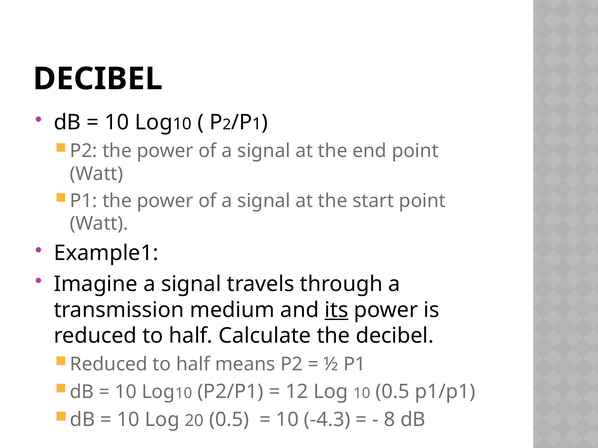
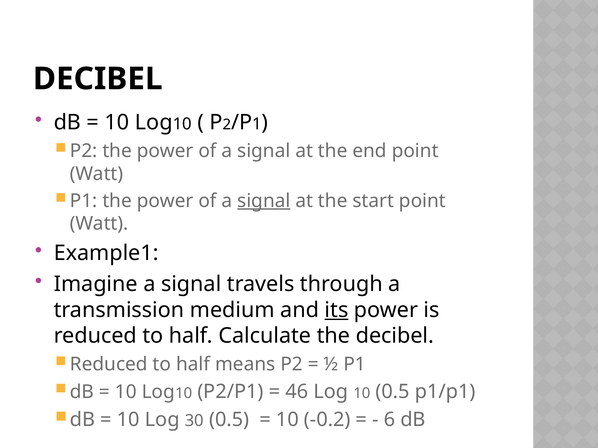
signal underline: none -> present (264, 201)
12: 12 -> 46 (297, 392)
20: 20 -> 30 (194, 421)
-4.3: -4.3 -> -0.2 (327, 420)
8: 8 -> 6 (390, 420)
